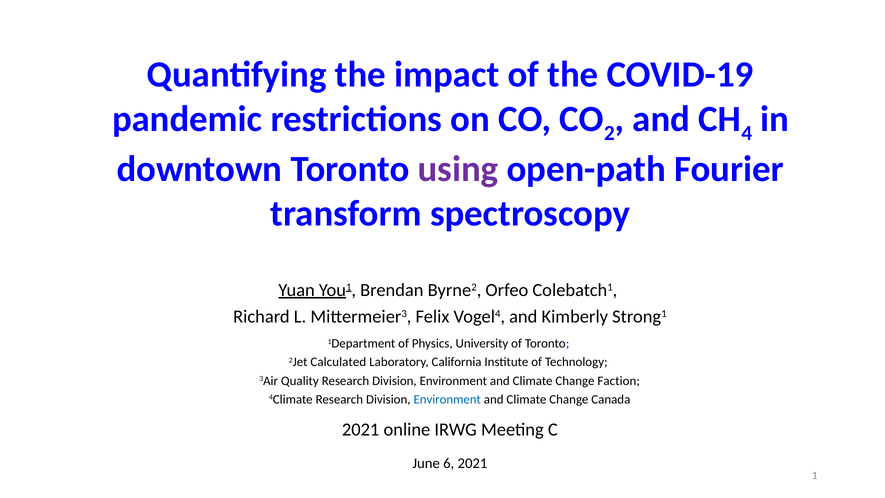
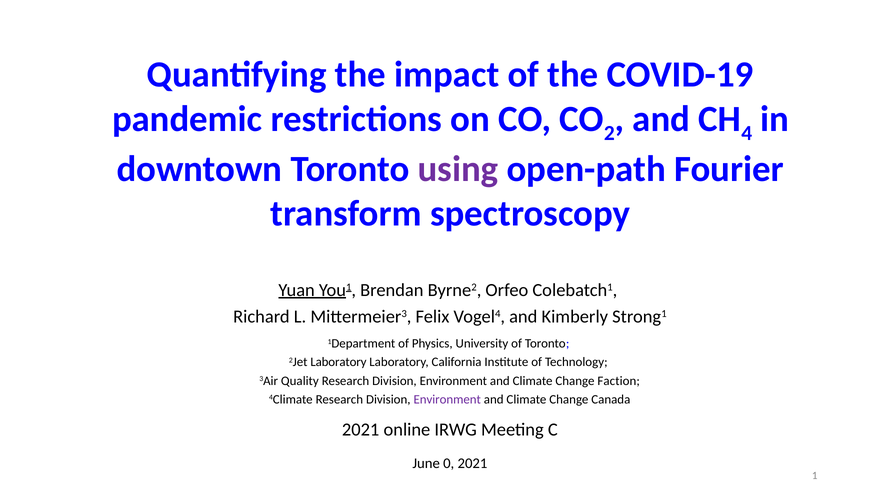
2Jet Calculated: Calculated -> Laboratory (338, 362)
Environment colour: blue -> purple (447, 399)
6: 6 -> 0 (449, 463)
